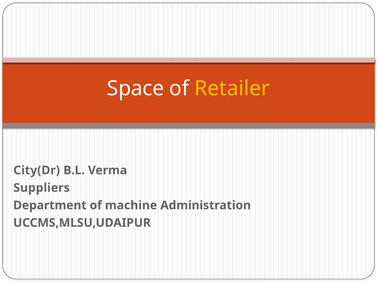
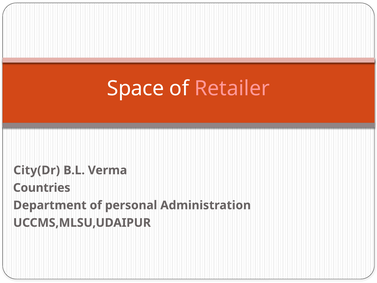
Retailer colour: yellow -> pink (232, 88)
Suppliers: Suppliers -> Countries (42, 188)
machine: machine -> personal (131, 205)
